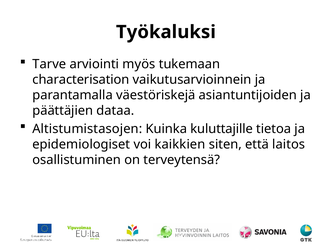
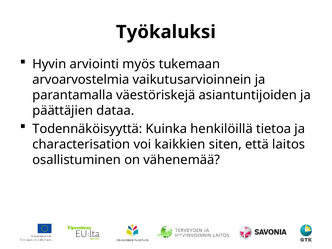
Tarve: Tarve -> Hyvin (49, 64)
characterisation: characterisation -> arvoarvostelmia (81, 80)
Altistumistasojen: Altistumistasojen -> Todennäköisyyttä (87, 129)
kuluttajille: kuluttajille -> henkilöillä (222, 129)
epidemiologiset: epidemiologiset -> characterisation (81, 144)
terveytensä: terveytensä -> vähenemää (182, 160)
